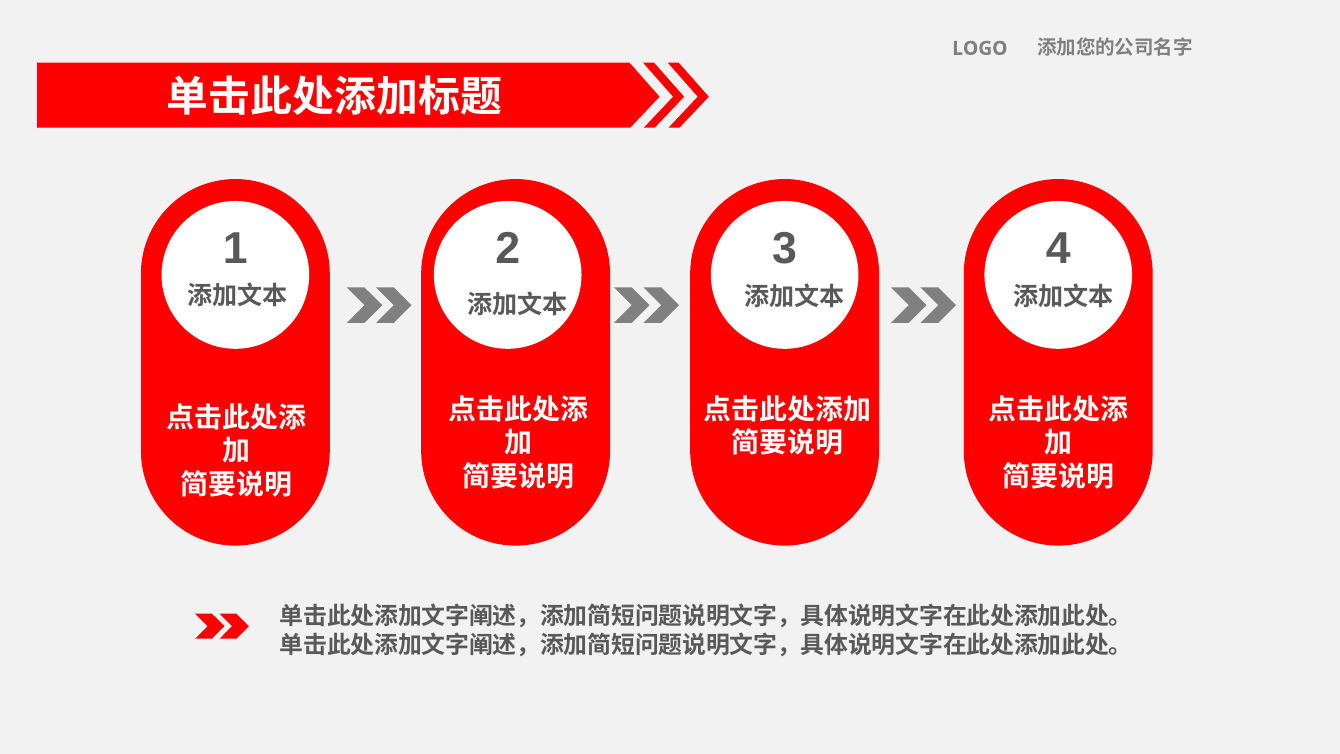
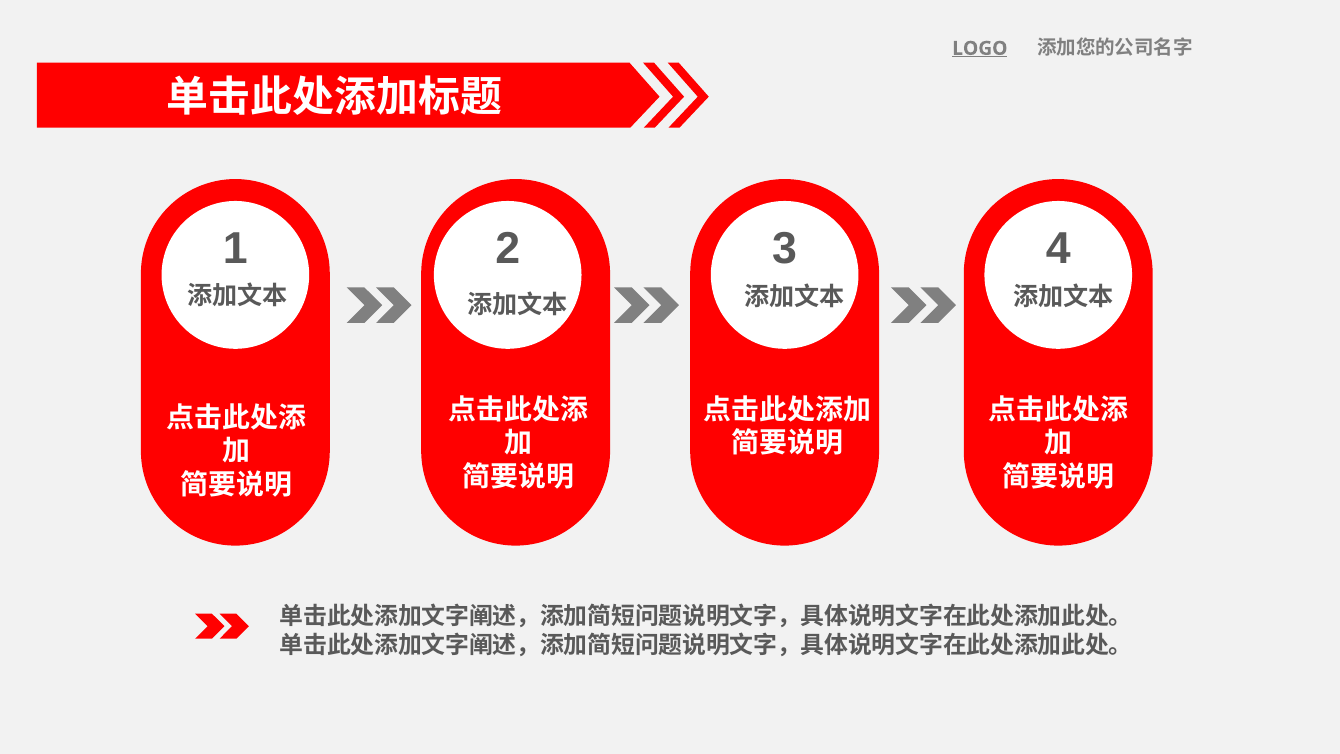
LOGO underline: none -> present (980, 48)
